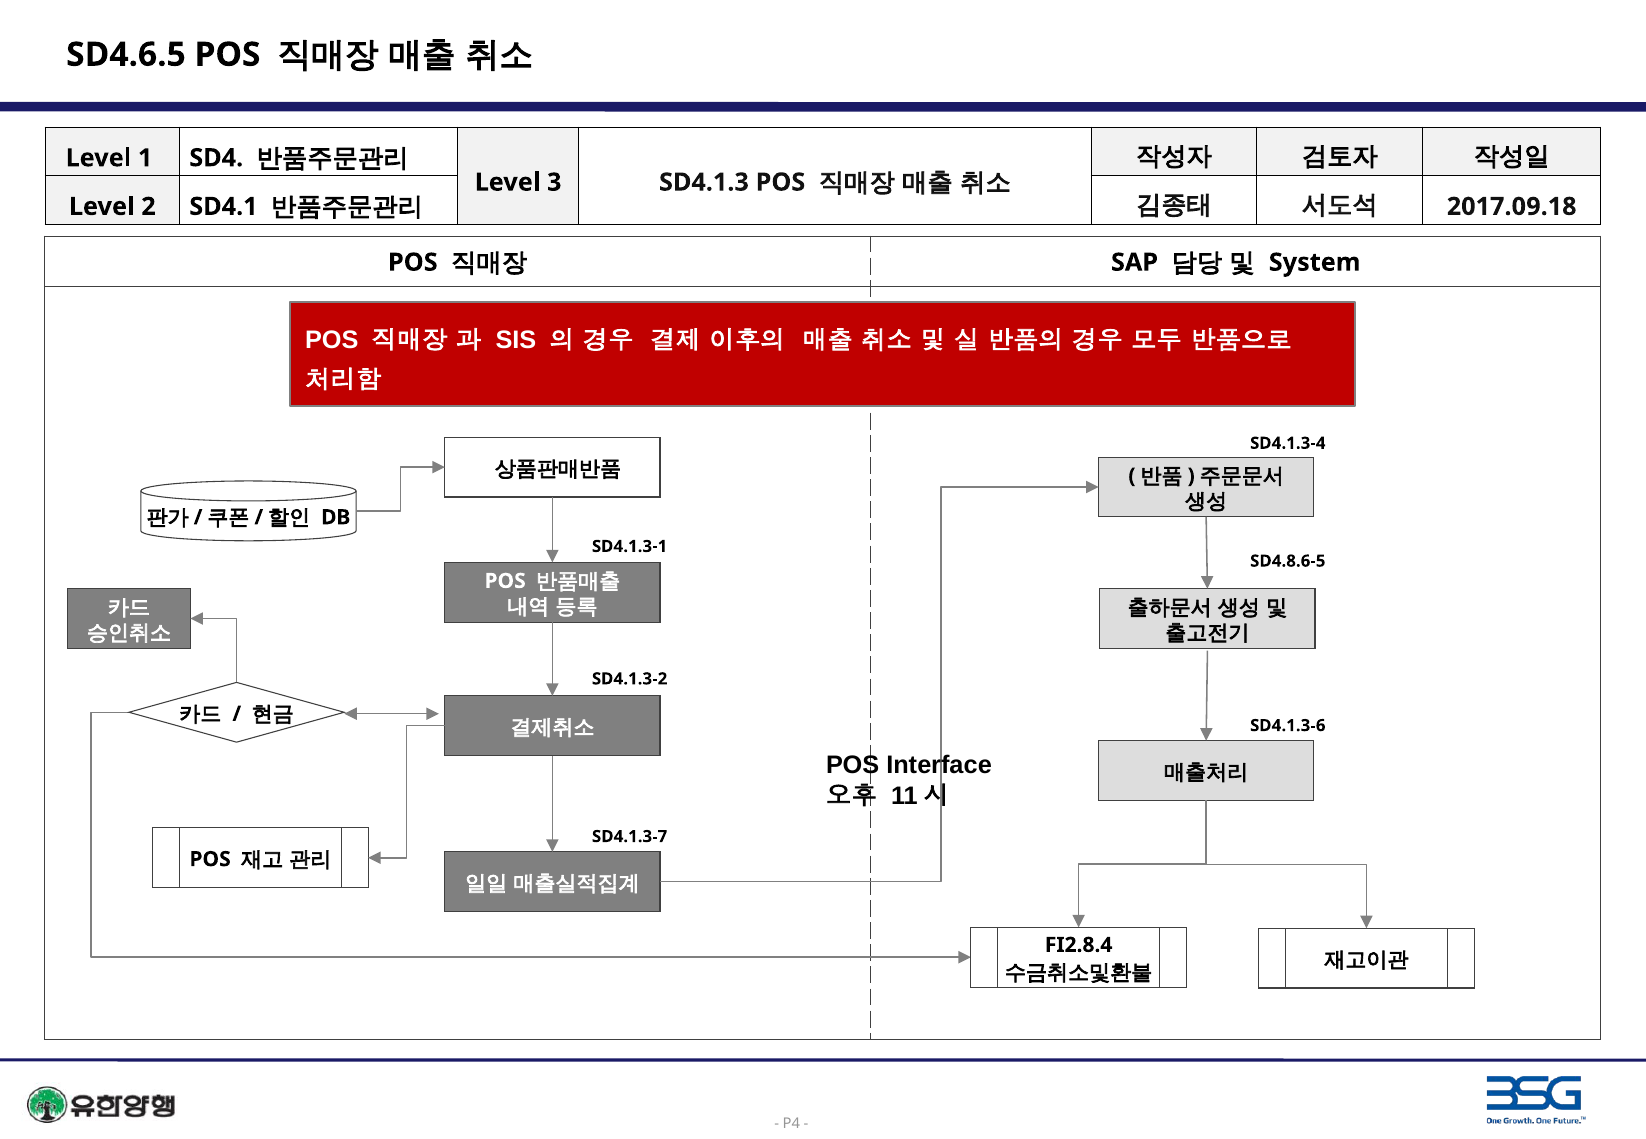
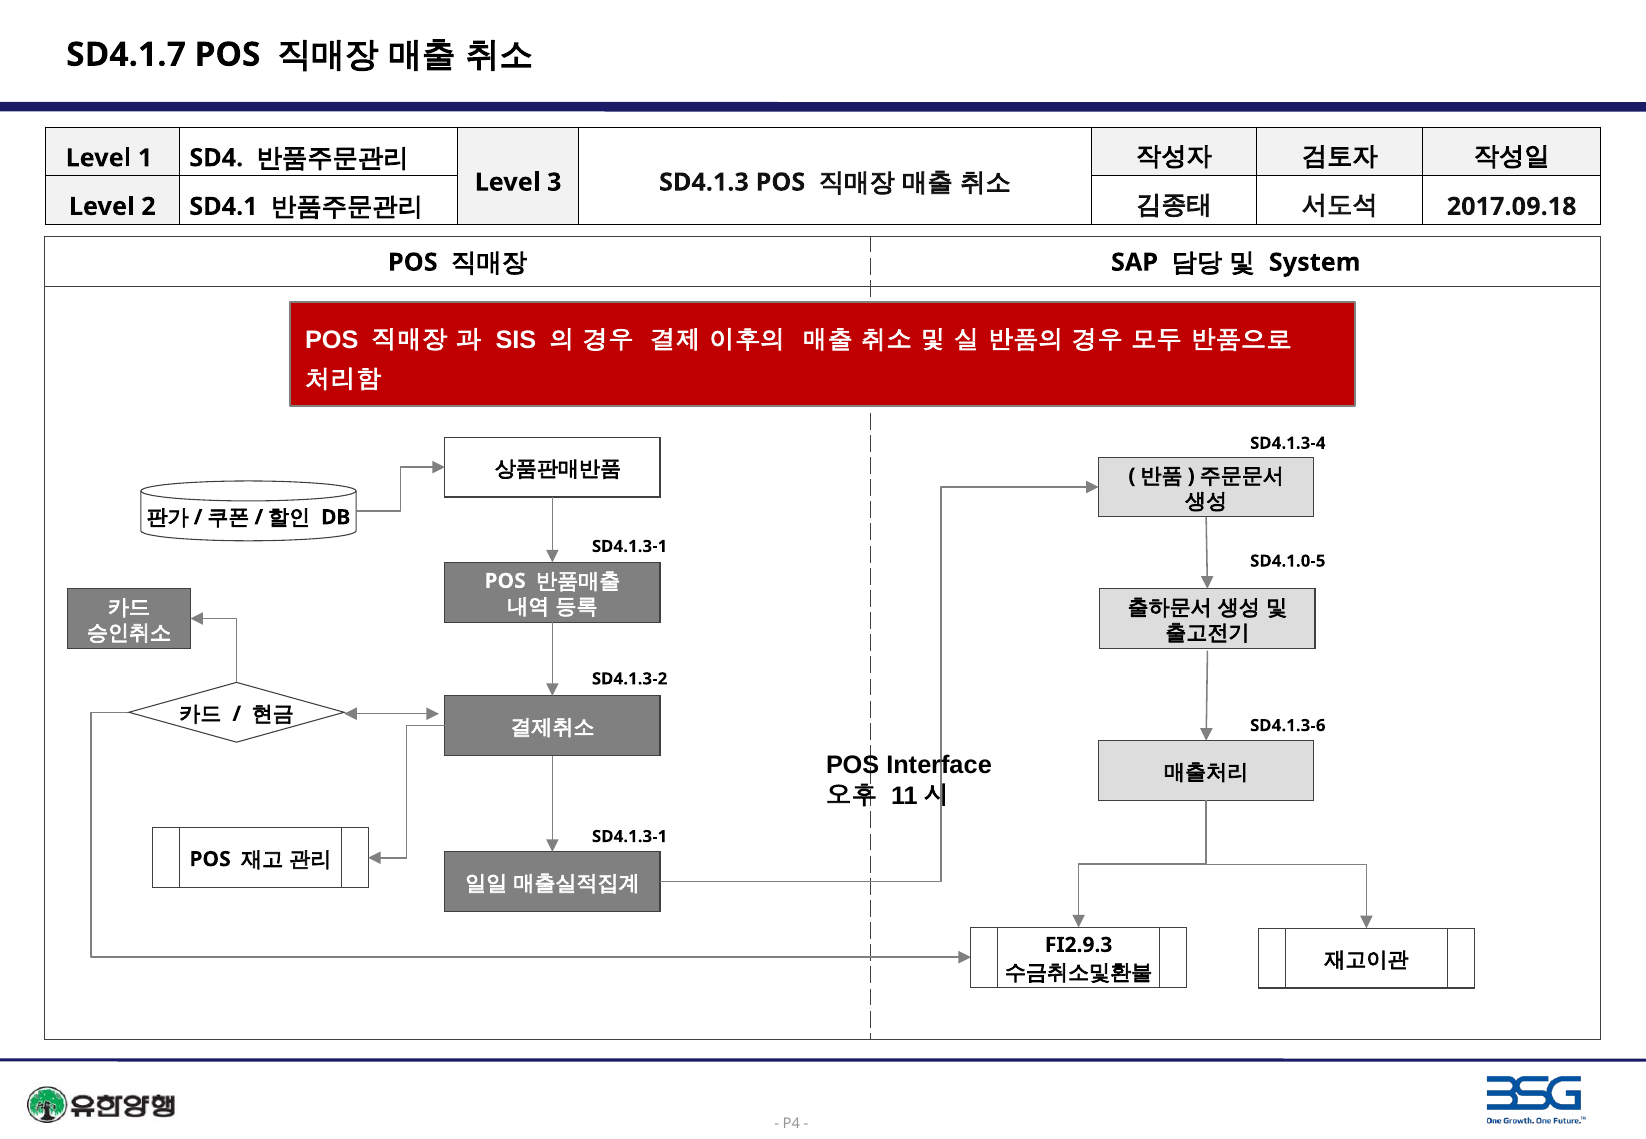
SD4.6.5: SD4.6.5 -> SD4.1.7 (126, 55)
SD4.8.6-5: SD4.8.6-5 -> SD4.1.0-5 (1288, 561)
SD4.1.3-7: SD4.1.3-7 -> SD4.1.3-1 (630, 837)
FI2.8.4: FI2.8.4 -> FI2.9.3 (1079, 946)
